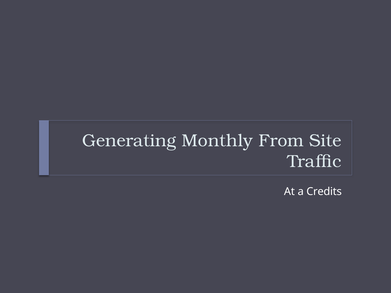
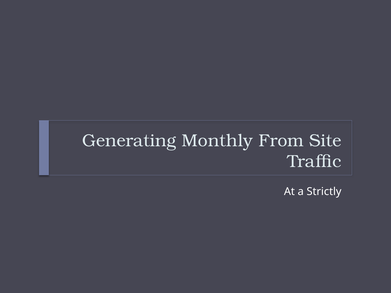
Credits: Credits -> Strictly (324, 192)
